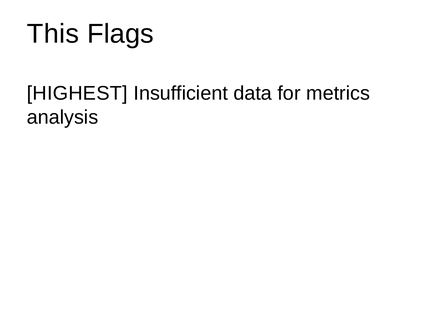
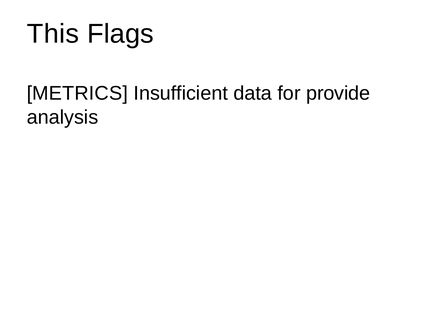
HIGHEST: HIGHEST -> METRICS (77, 94)
metrics: metrics -> provide (338, 94)
